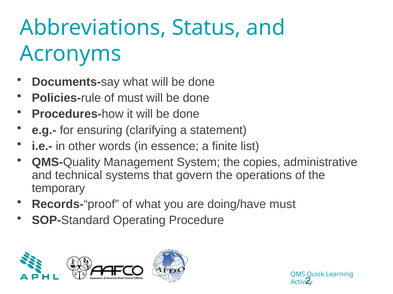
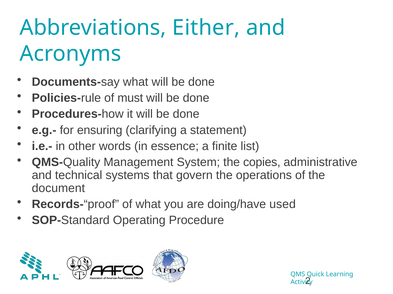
Status: Status -> Either (206, 28)
temporary: temporary -> document (58, 189)
doing/have must: must -> used (283, 205)
